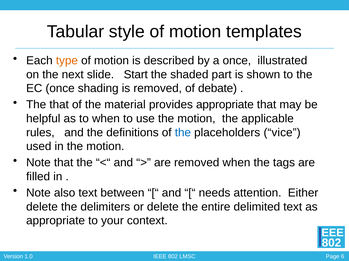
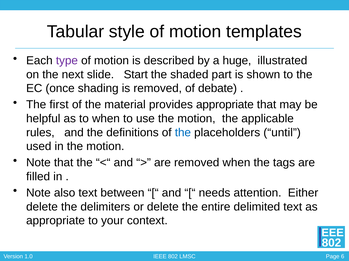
type colour: orange -> purple (67, 61)
a once: once -> huge (237, 61)
The that: that -> first (59, 105)
vice: vice -> until (282, 133)
